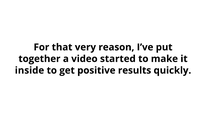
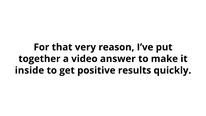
started: started -> answer (118, 59)
